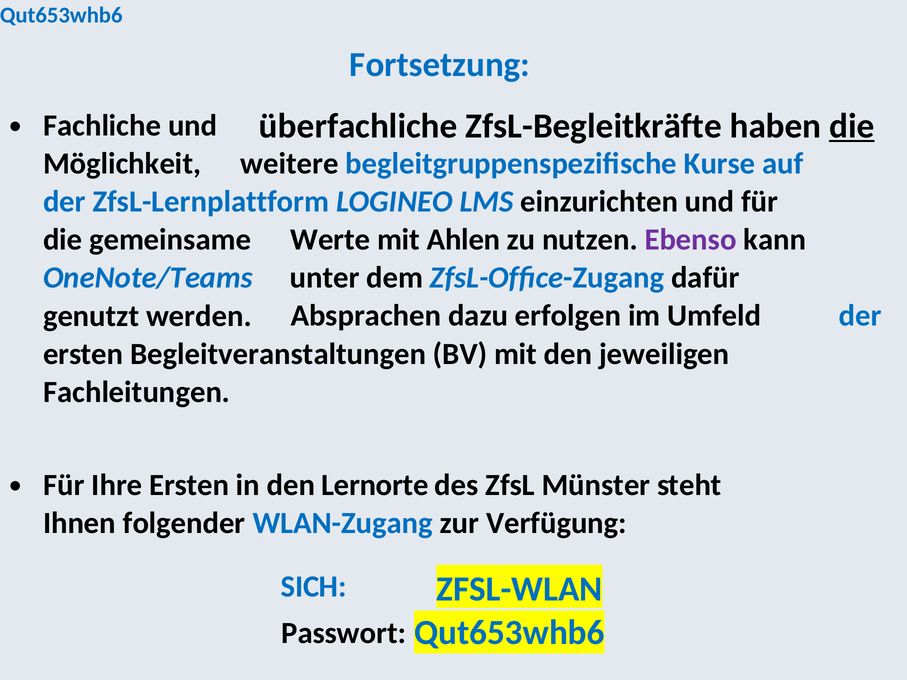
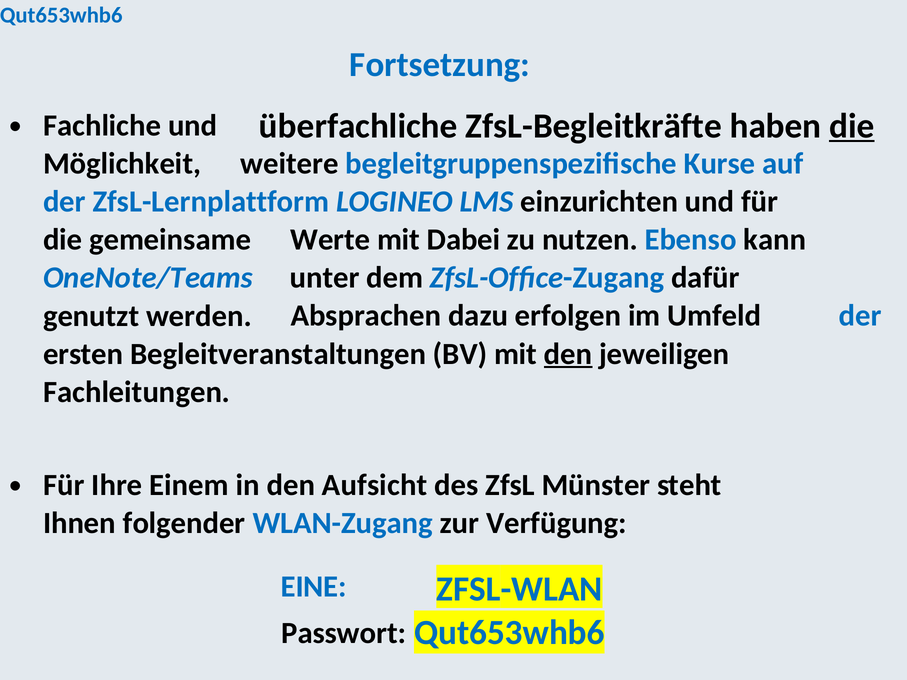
Ahlen: Ahlen -> Dabei (464, 240)
Ebenso colour: purple -> blue (691, 240)
den underline: none -> present (568, 354)
Ihre Ersten: Ersten -> Einem (189, 485)
Lernorte: Lernorte -> Aufsicht (375, 485)
SICH: SICH -> EINE (314, 587)
